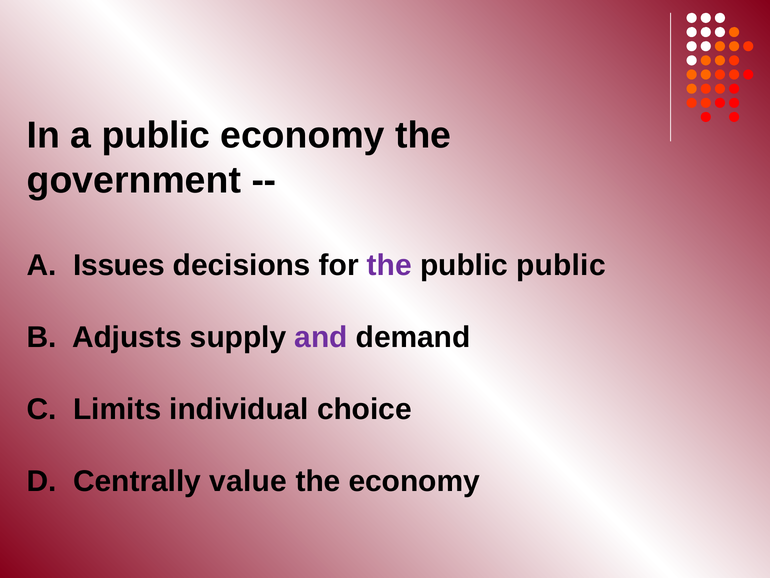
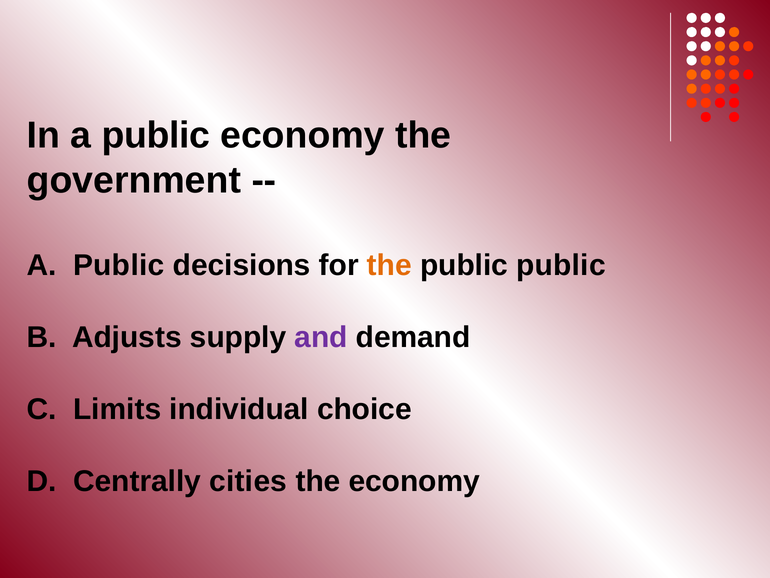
Issues: Issues -> Public (119, 265)
the colour: purple -> orange (389, 265)
value: value -> cities (248, 481)
